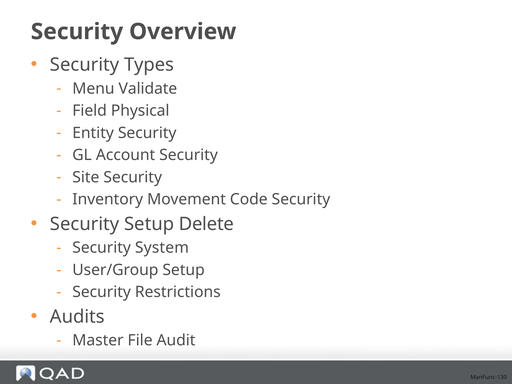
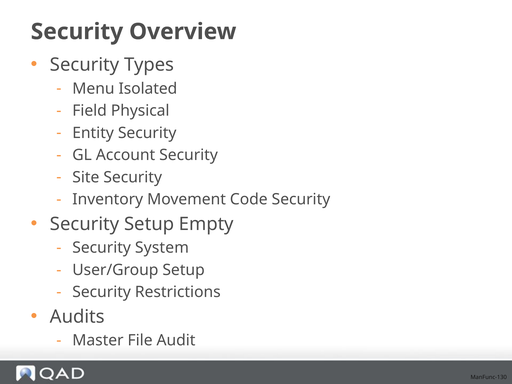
Validate: Validate -> Isolated (148, 89)
Delete: Delete -> Empty (206, 224)
